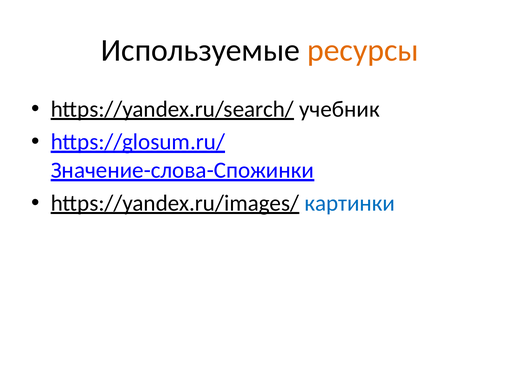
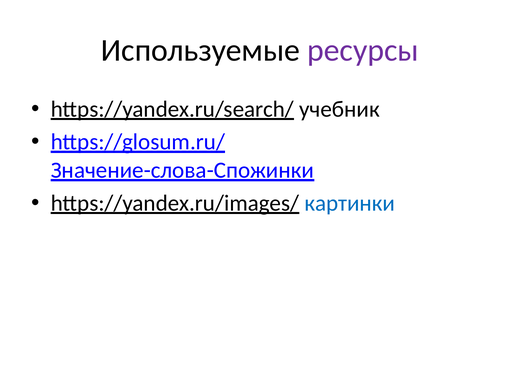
ресурсы colour: orange -> purple (363, 50)
